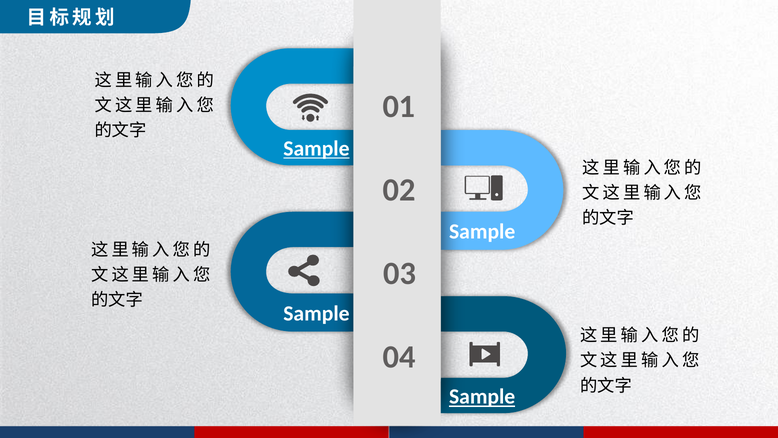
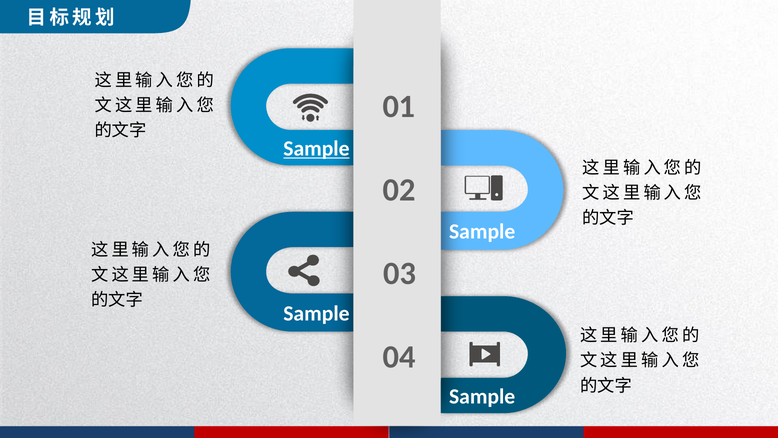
Sample underline: present -> none (482, 397)
